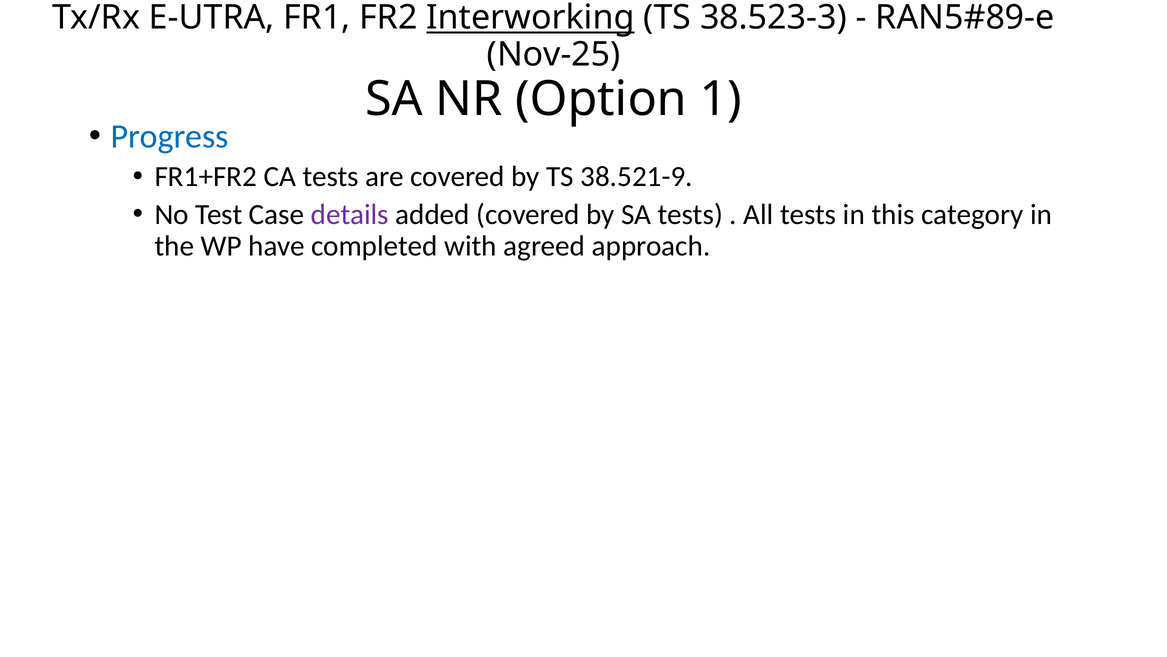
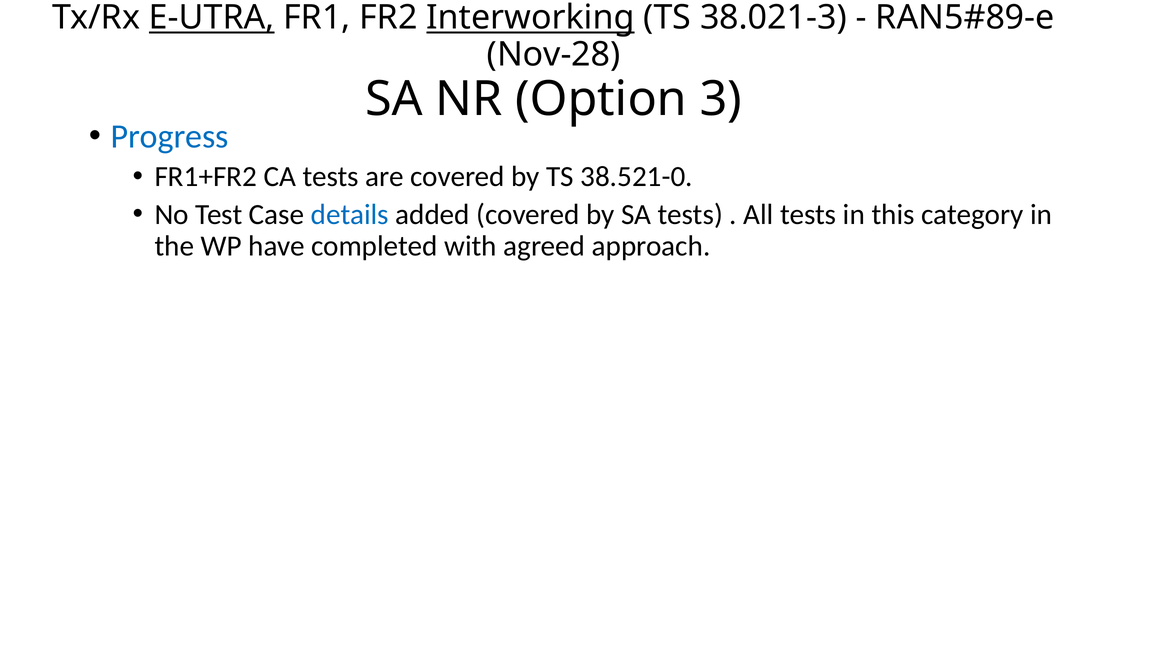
E-UTRA underline: none -> present (212, 18)
38.523-3: 38.523-3 -> 38.021-3 (773, 18)
Nov-25: Nov-25 -> Nov-28 (554, 54)
1: 1 -> 3 (721, 99)
38.521-9: 38.521-9 -> 38.521-0 (637, 177)
details colour: purple -> blue (350, 214)
